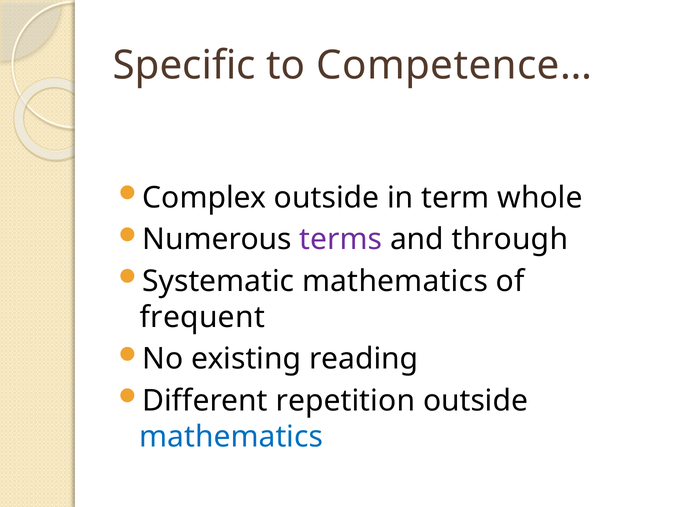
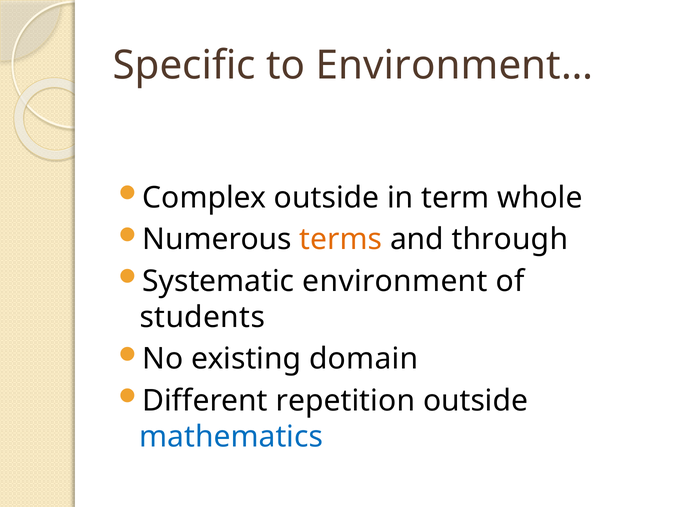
Competence…: Competence… -> Environment… (454, 65)
terms colour: purple -> orange (341, 239)
Systematic mathematics: mathematics -> environment (395, 281)
frequent: frequent -> students (202, 317)
reading: reading -> domain (364, 359)
